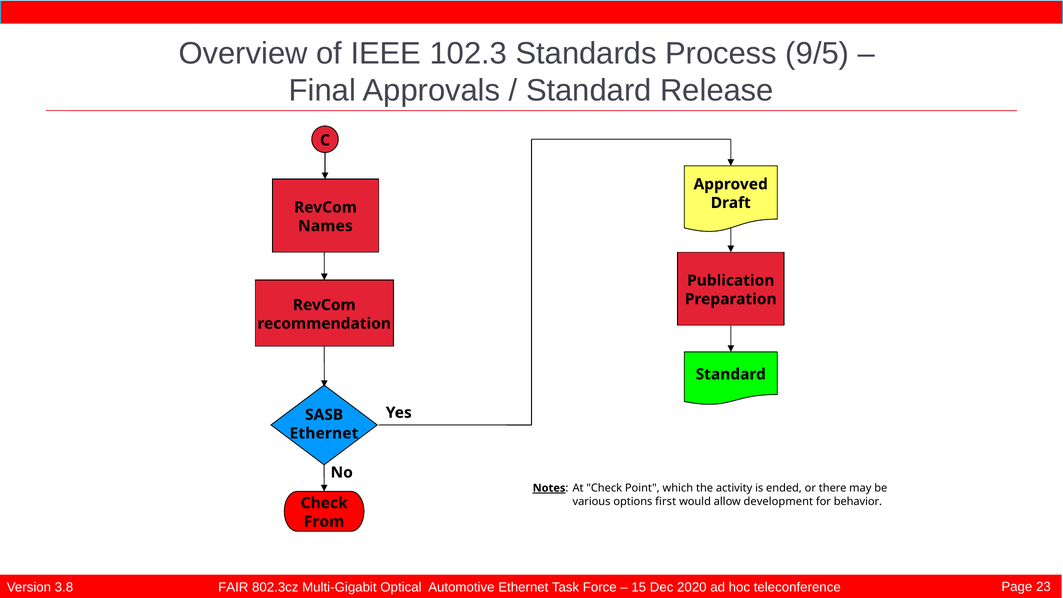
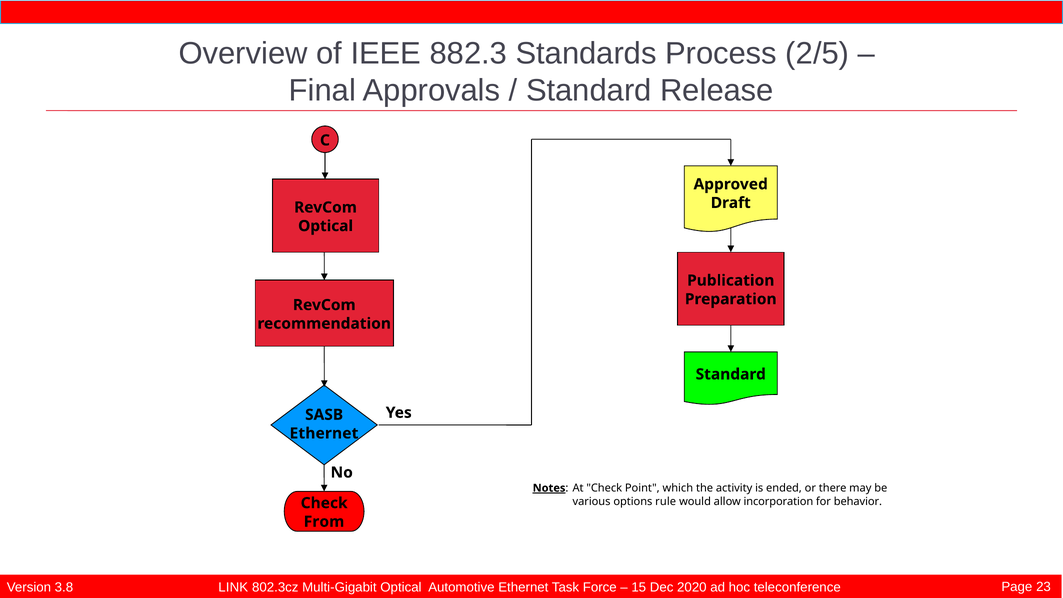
102.3: 102.3 -> 882.3 (468, 53)
9/5: 9/5 -> 2/5 (817, 53)
Names: Names -> Optical (326, 226)
first: first -> rule (666, 501)
development: development -> incorporation (778, 501)
FAIR: FAIR -> LINK (233, 587)
